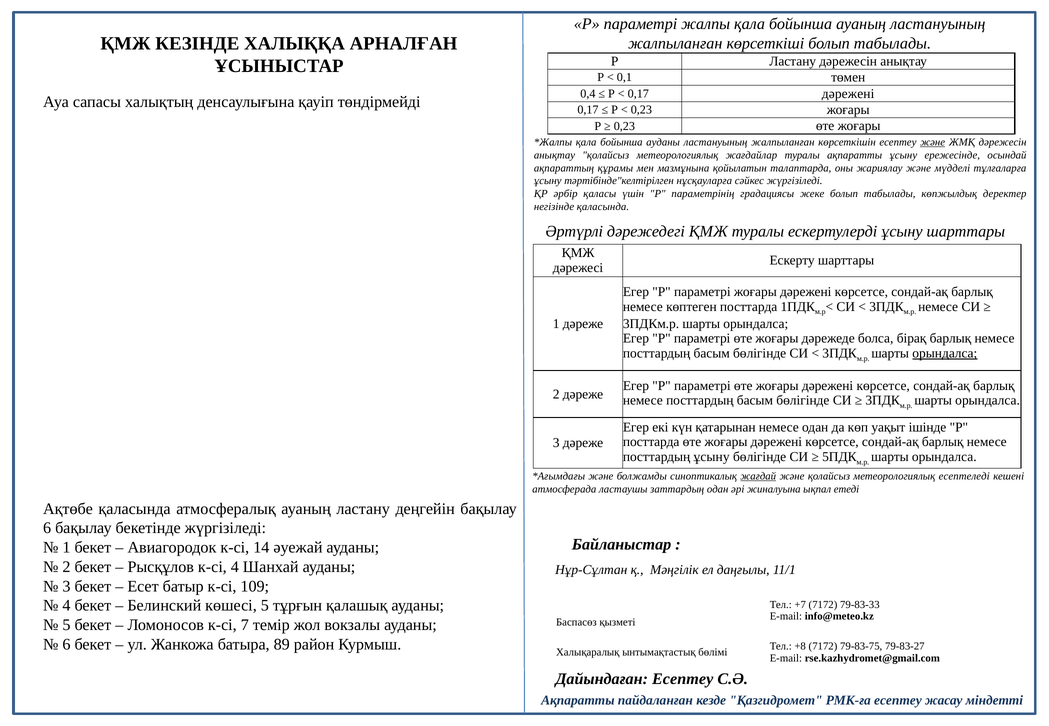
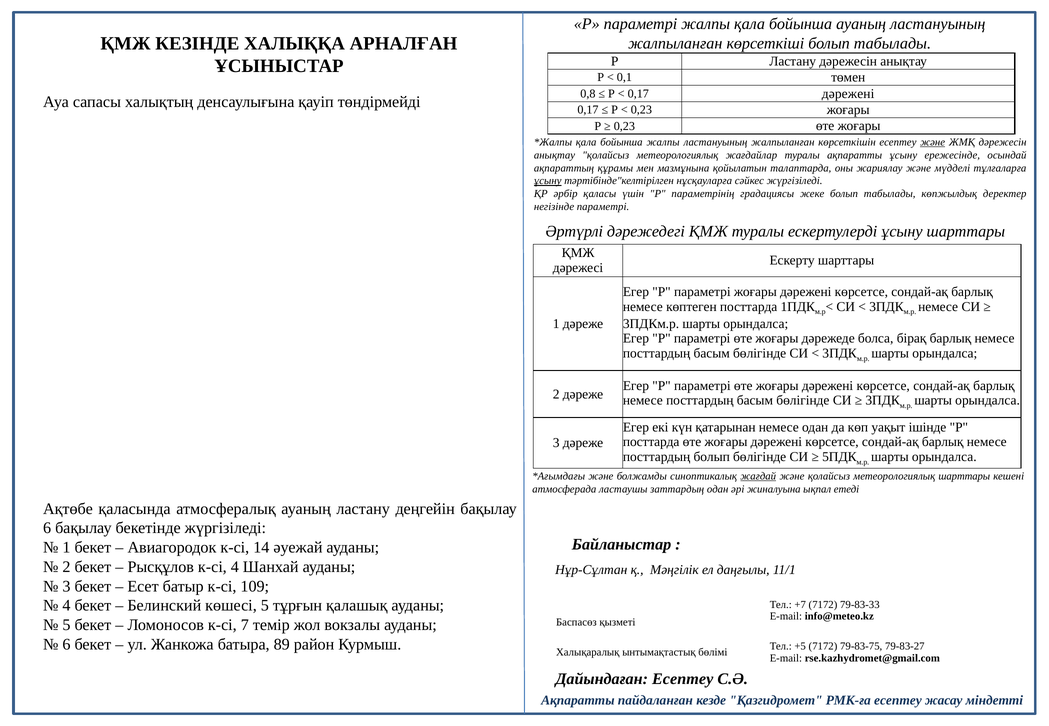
0,4: 0,4 -> 0,8 (588, 94)
бойынша ауданы: ауданы -> жалпы (663, 142)
ұсыну underline: none -> present (548, 181)
негізінде қаласында: қаласында -> параметрі (603, 207)
орындалса underline: present -> none (945, 353)
посттардың ұсыну: ұсыну -> болып (712, 457)
метеорологиялық есептеледі: есептеледі -> шарттары (964, 476)
+8: +8 -> +5 (800, 647)
